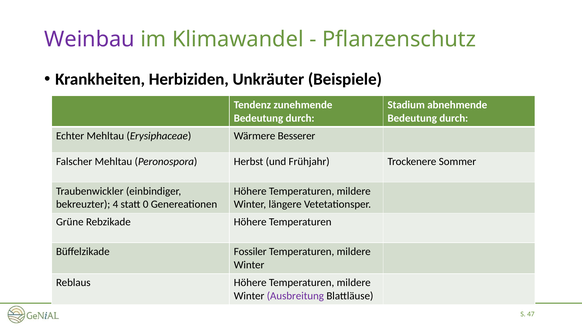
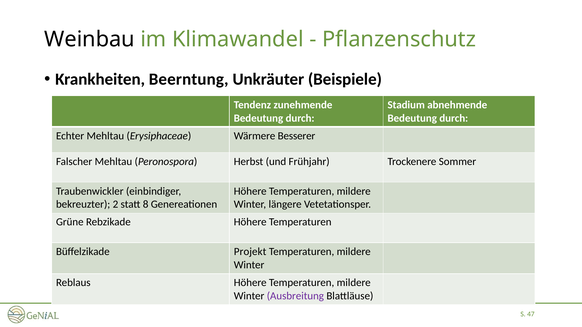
Weinbau colour: purple -> black (90, 39)
Herbiziden: Herbiziden -> Beerntung (189, 79)
4: 4 -> 2 (115, 205)
0: 0 -> 8 (146, 205)
Fossiler: Fossiler -> Projekt (250, 252)
